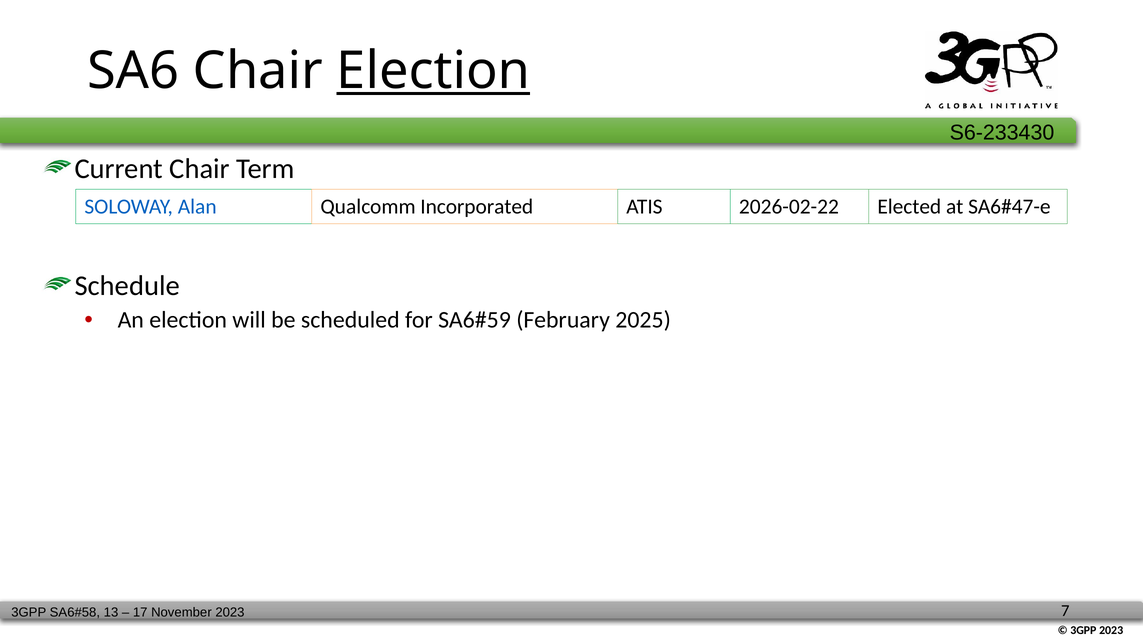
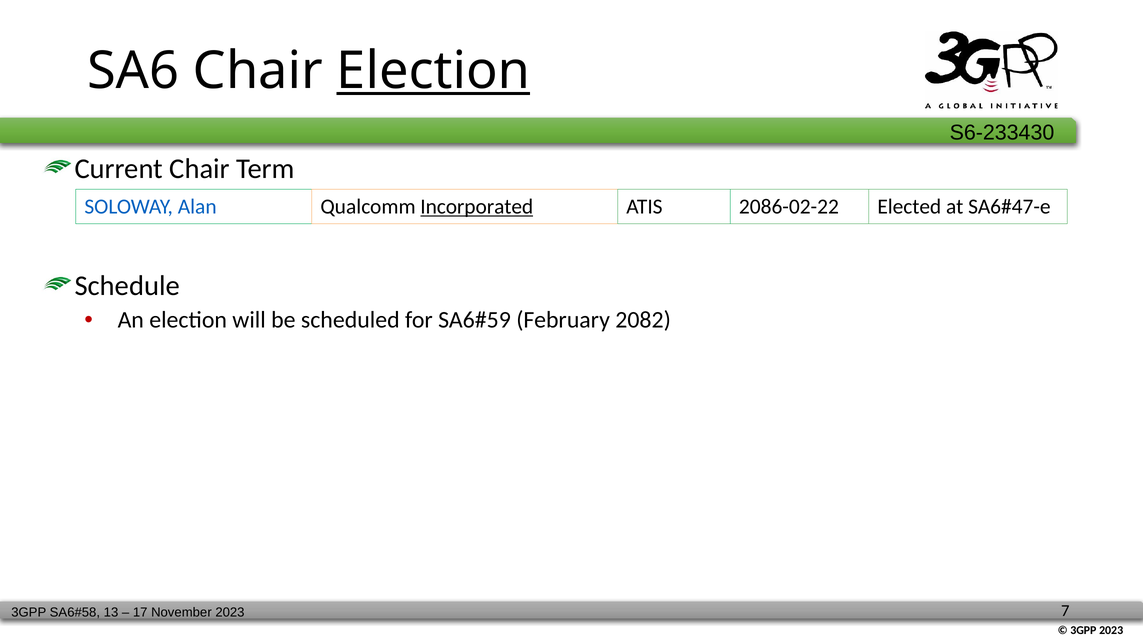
Incorporated underline: none -> present (477, 207)
2026-02-22: 2026-02-22 -> 2086-02-22 (789, 207)
2025: 2025 -> 2082 (643, 320)
